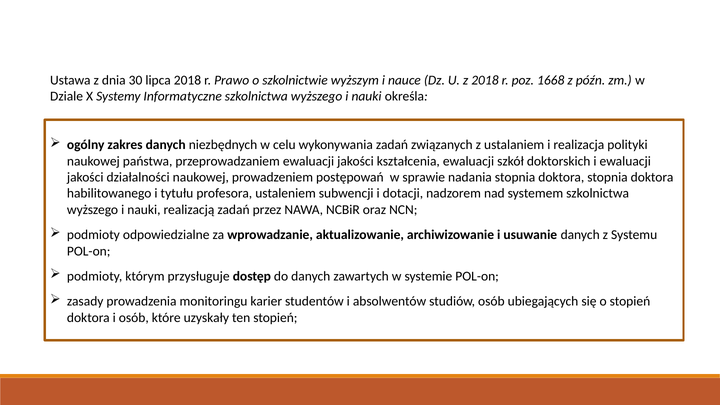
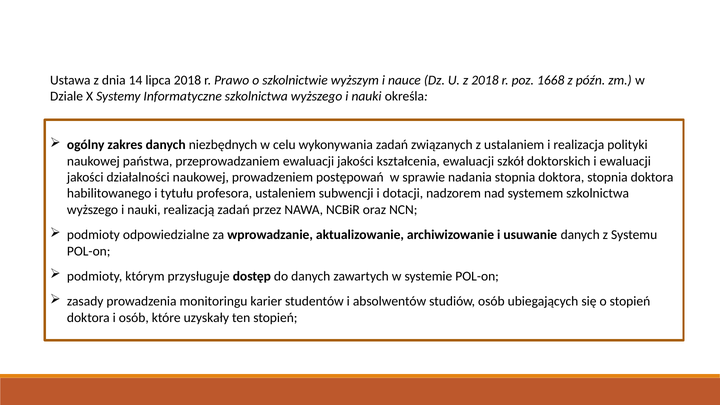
30: 30 -> 14 (136, 80)
